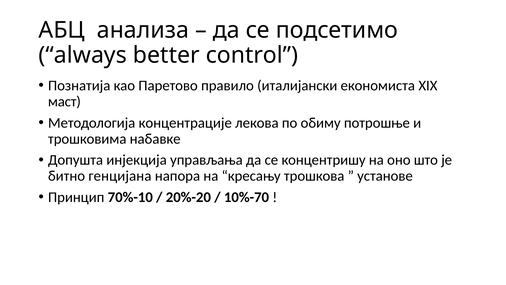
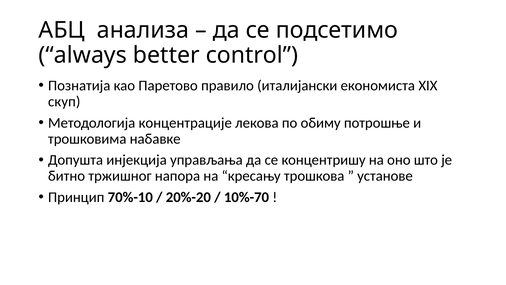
маст: маст -> скуп (64, 101)
генцијана: генцијана -> тржишног (120, 176)
